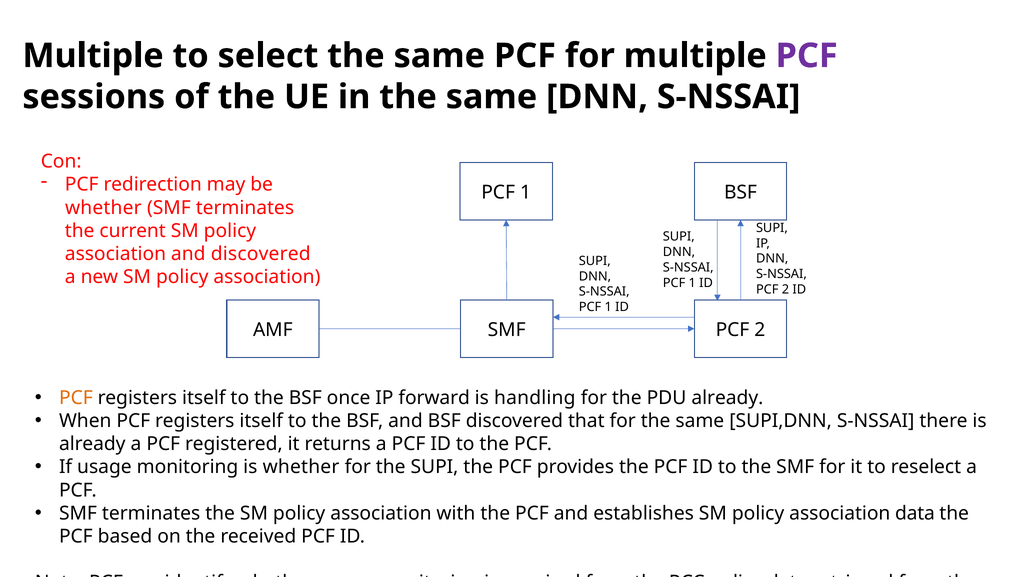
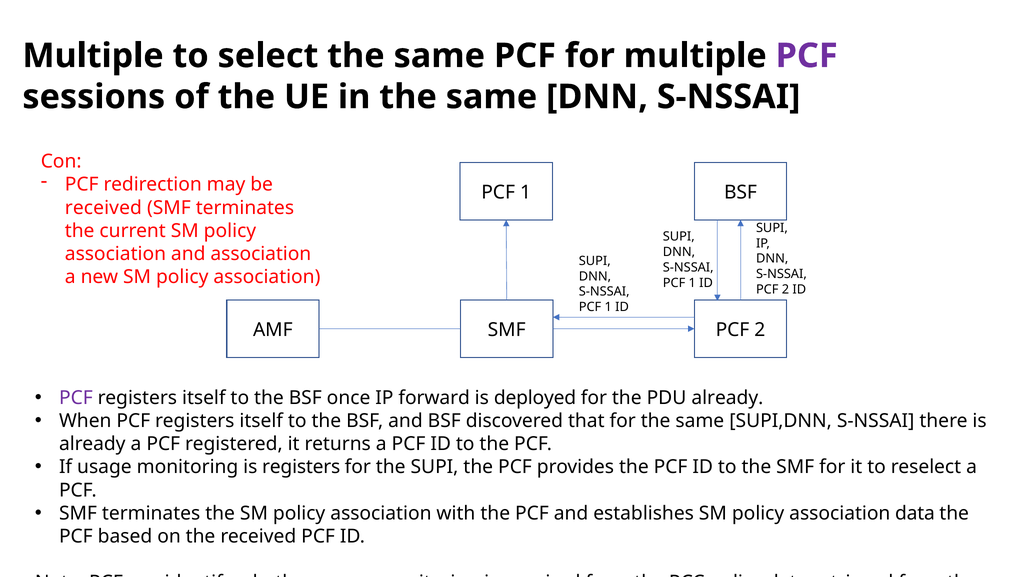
whether: whether -> received (103, 208)
and discovered: discovered -> association (261, 254)
PCF colour: orange -> purple (76, 398)
handling: handling -> deployed (535, 398)
is whether: whether -> registers (301, 467)
